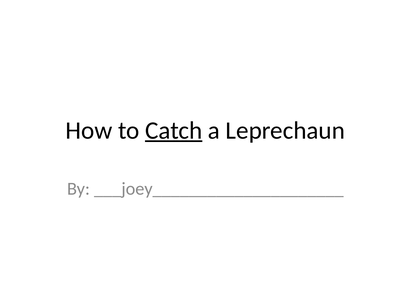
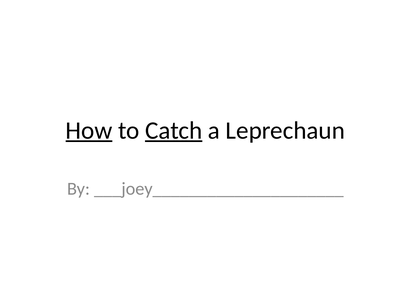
How underline: none -> present (89, 131)
